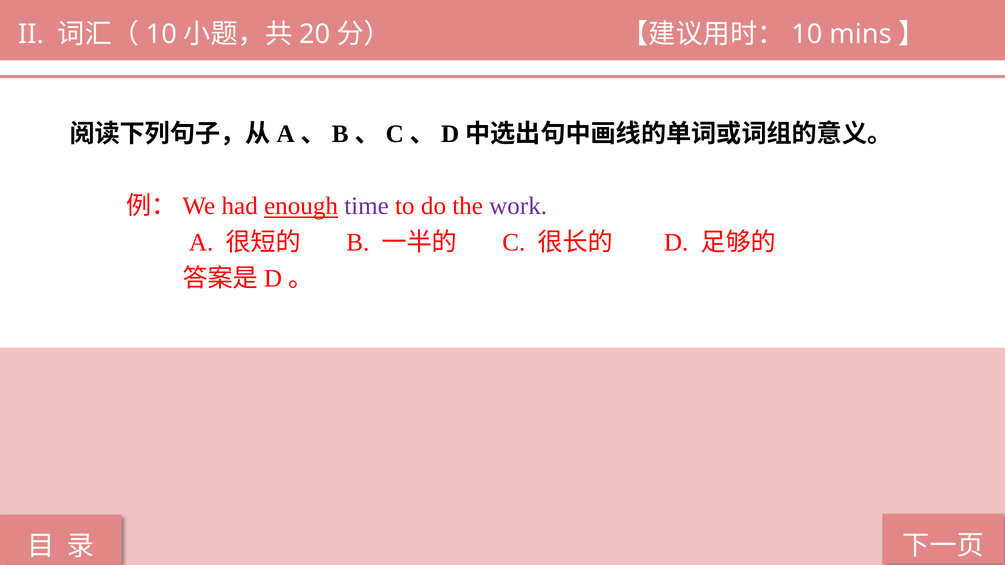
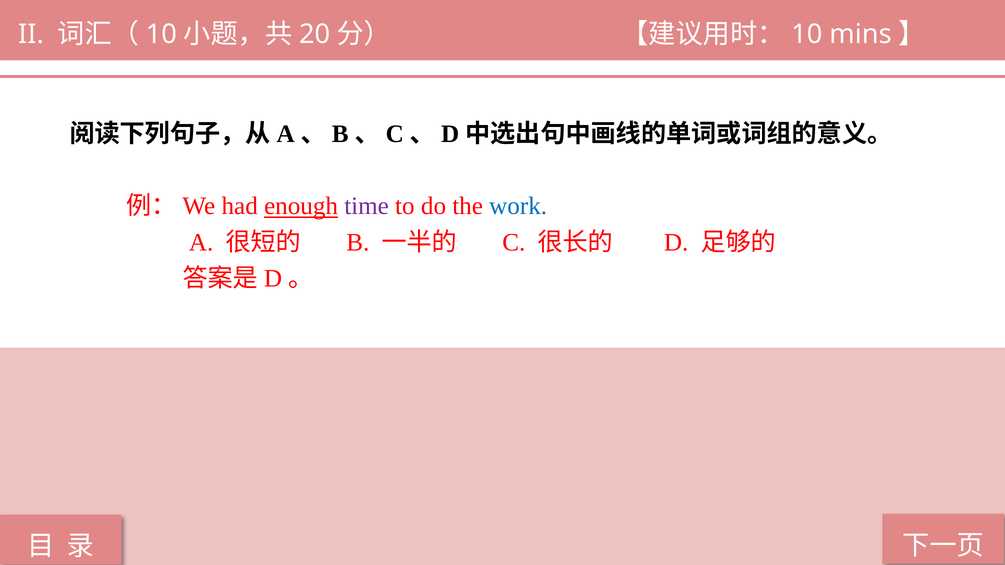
work colour: purple -> blue (518, 206)
